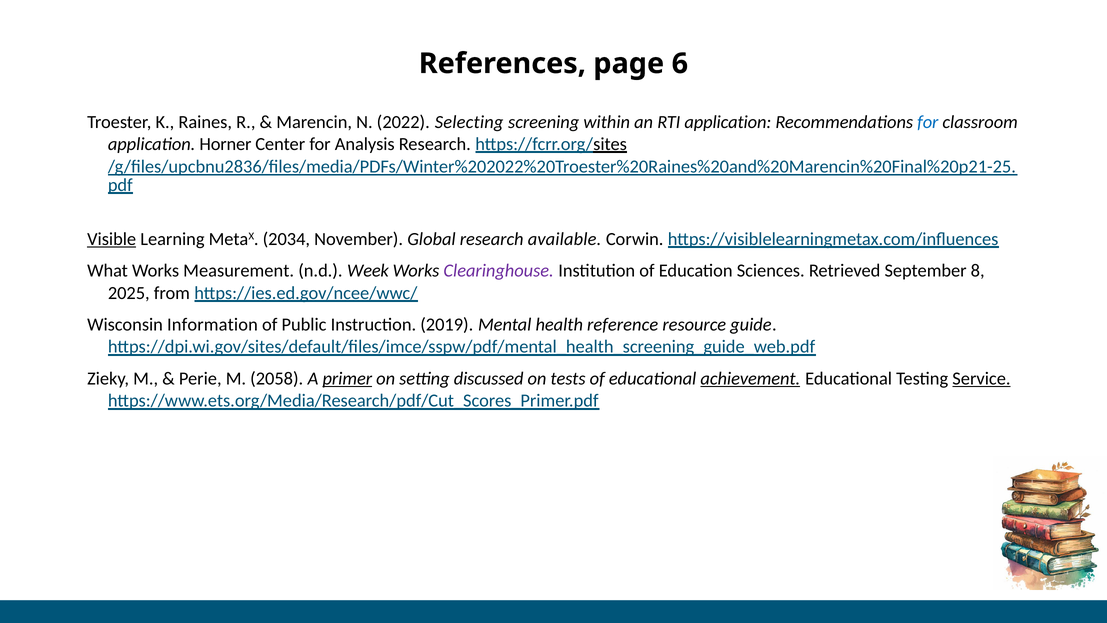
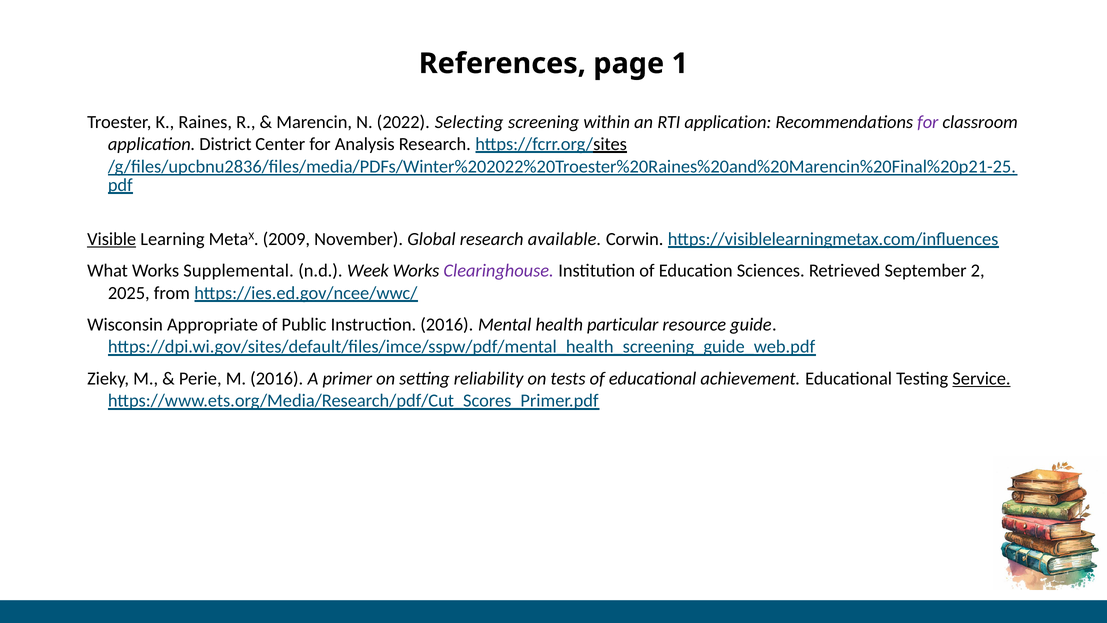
6: 6 -> 1 (680, 64)
for colour: blue -> purple (928, 122)
Horner: Horner -> District (225, 144)
2034: 2034 -> 2009 (286, 239)
Measurement: Measurement -> Supplemental (239, 271)
8: 8 -> 2 (978, 271)
Information: Information -> Appropriate (213, 325)
Instruction 2019: 2019 -> 2016 (447, 325)
reference: reference -> particular (623, 325)
M 2058: 2058 -> 2016 (277, 378)
primer underline: present -> none (347, 378)
discussed: discussed -> reliability (489, 378)
achievement underline: present -> none (750, 378)
